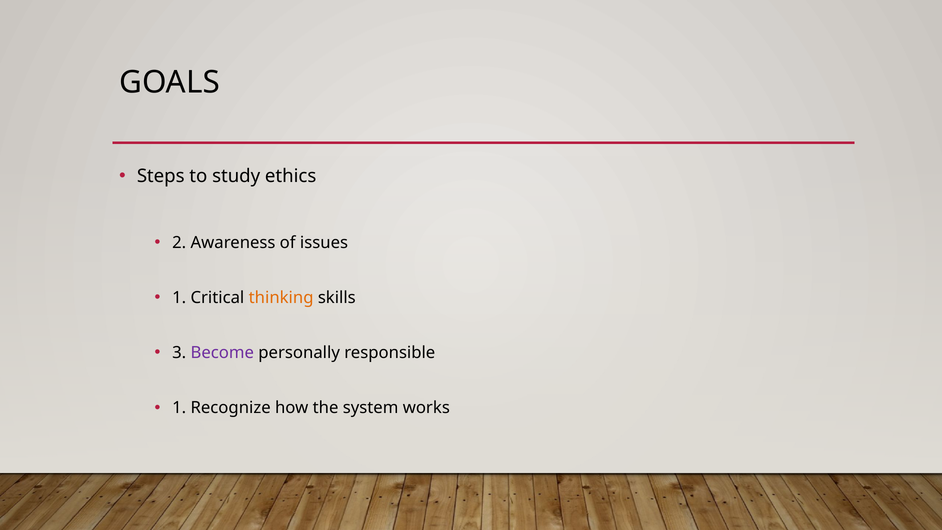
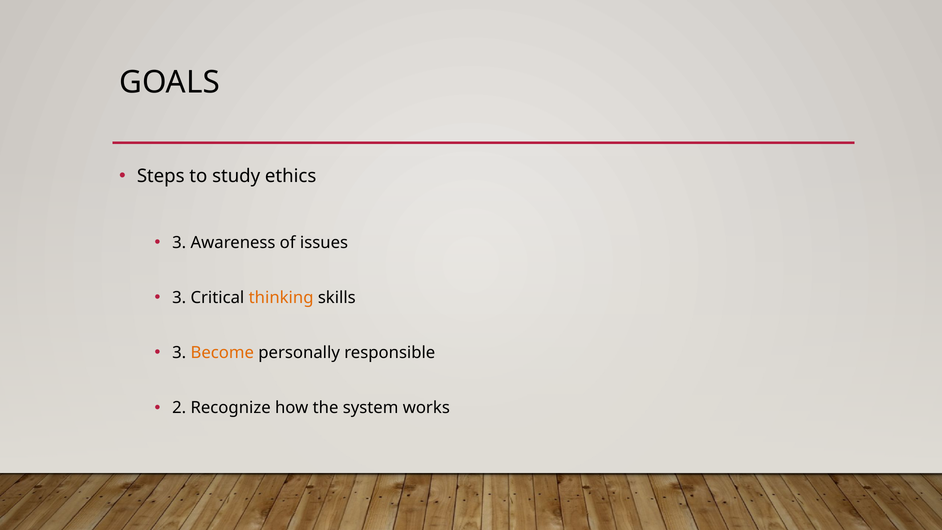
2: 2 -> 3 (179, 243)
1: 1 -> 3 (179, 298)
Become colour: purple -> orange (222, 353)
1: 1 -> 2 (179, 408)
